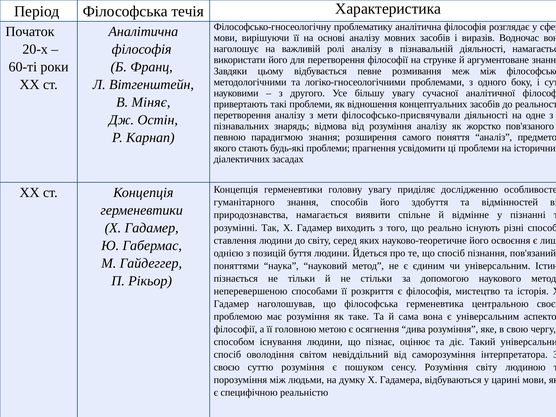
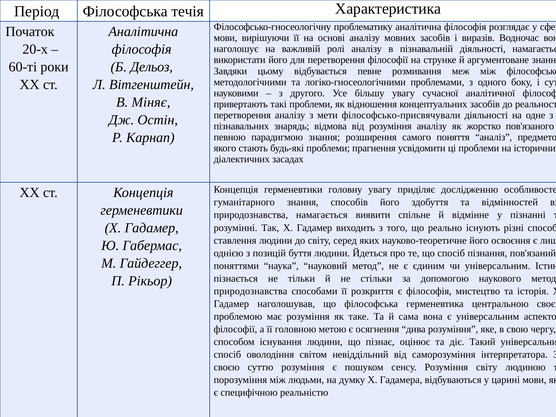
Франц: Франц -> Дельоз (152, 67)
неперевершеною: неперевершеною -> природознавства (251, 291)
